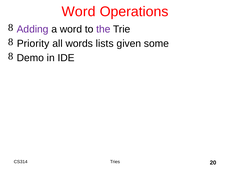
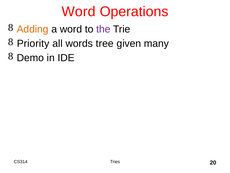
Adding colour: purple -> orange (33, 29)
lists: lists -> tree (105, 43)
some: some -> many (156, 43)
